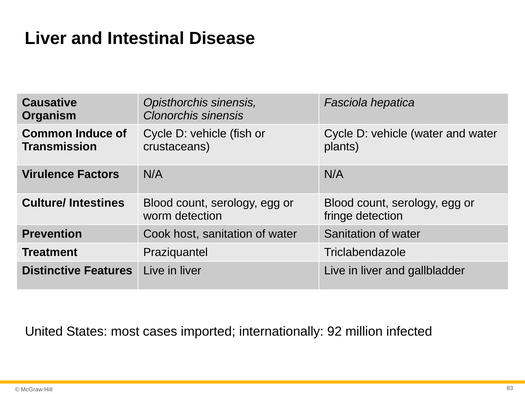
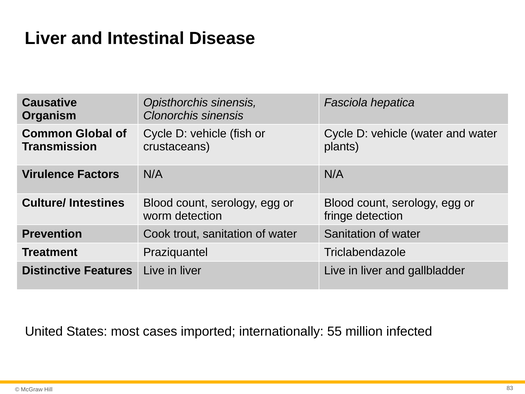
Induce: Induce -> Global (94, 134)
host: host -> trout (187, 234)
92: 92 -> 55 (335, 331)
